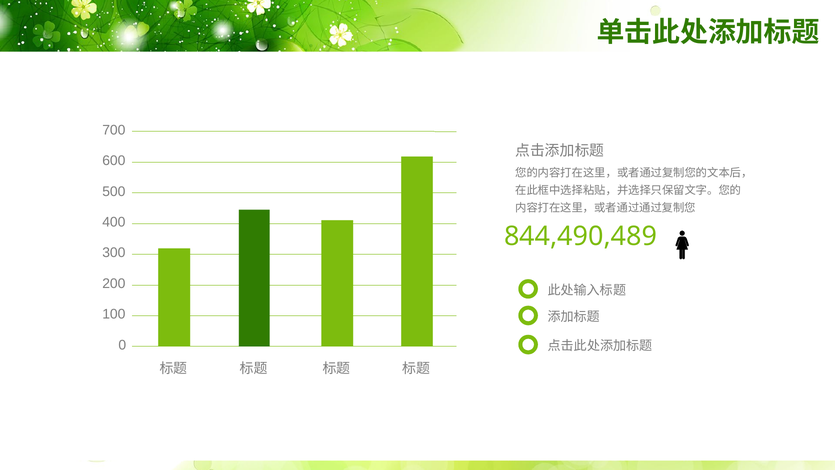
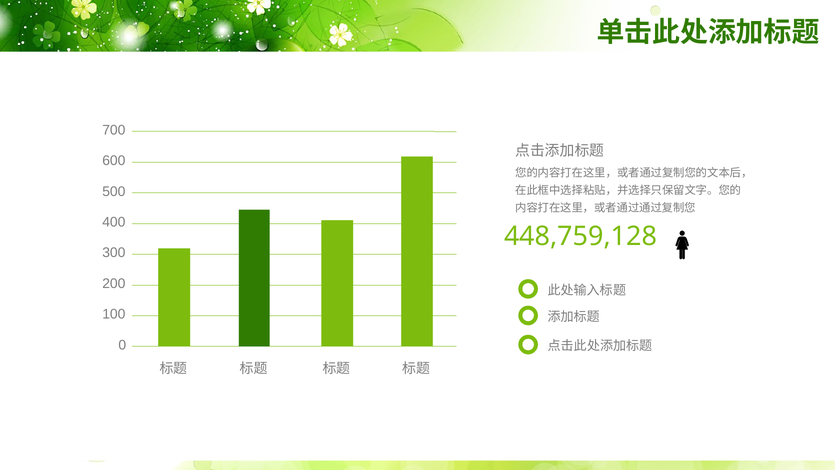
844,490,489: 844,490,489 -> 448,759,128 (581, 236)
